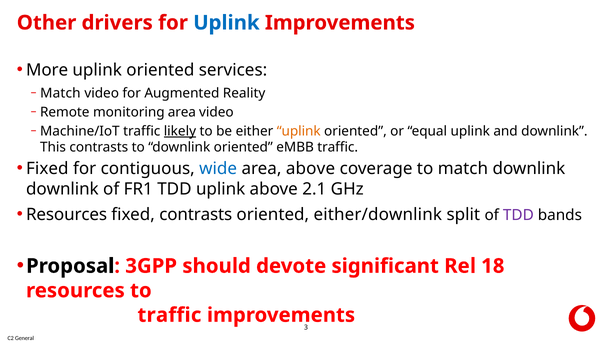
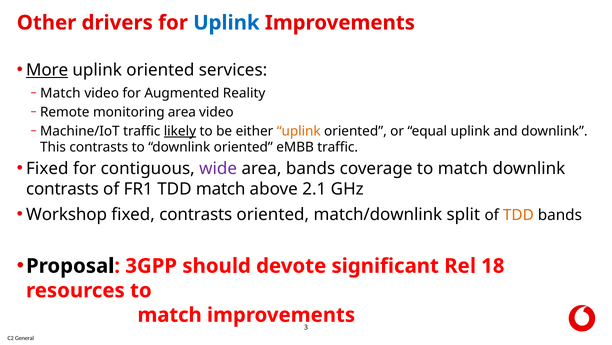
More underline: none -> present (47, 70)
wide colour: blue -> purple (218, 168)
area above: above -> bands (311, 168)
downlink: downlink -> contrasts (62, 189)
TDD uplink: uplink -> match (221, 189)
Resources: Resources -> Workshop (67, 214)
either/downlink: either/downlink -> match/downlink (378, 214)
TDD colour: purple -> orange (518, 215)
traffic: traffic -> match (170, 314)
